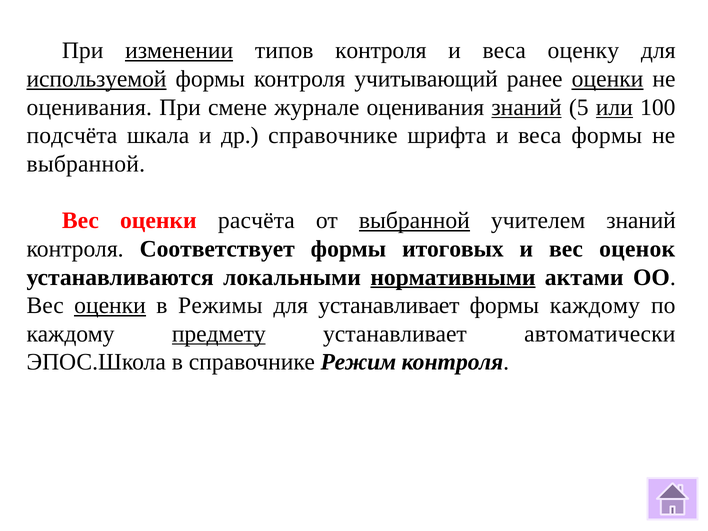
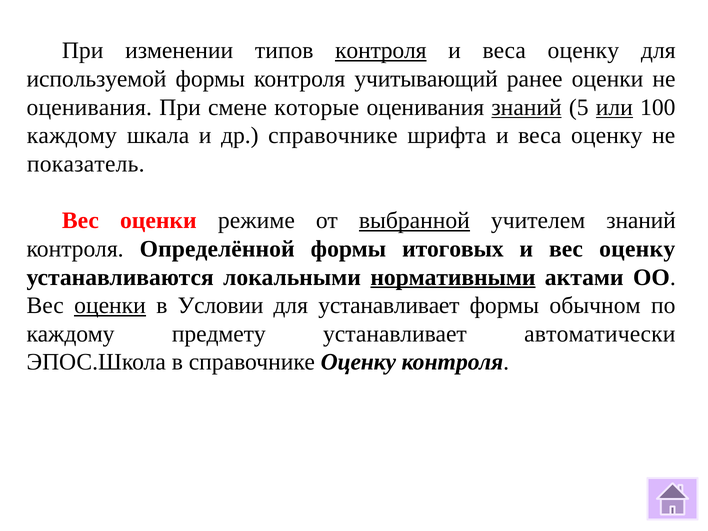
изменении underline: present -> none (179, 51)
контроля underline: none -> present (381, 51)
используемой underline: present -> none (97, 79)
оценки underline: present -> none (608, 79)
журнале: журнале -> которые (317, 107)
подсчёта: подсчёта -> каждому (72, 136)
шрифта и веса формы: формы -> оценку (607, 136)
выбранной: выбранной -> показатель (86, 164)
расчёта: расчёта -> режиме (256, 221)
Соответствует: Соответствует -> Определённой (217, 249)
вес оценок: оценок -> оценку (637, 249)
Режимы: Режимы -> Условии (221, 306)
формы каждому: каждому -> обычном (595, 306)
предмету underline: present -> none (219, 334)
справочнике Режим: Режим -> Оценку (358, 362)
